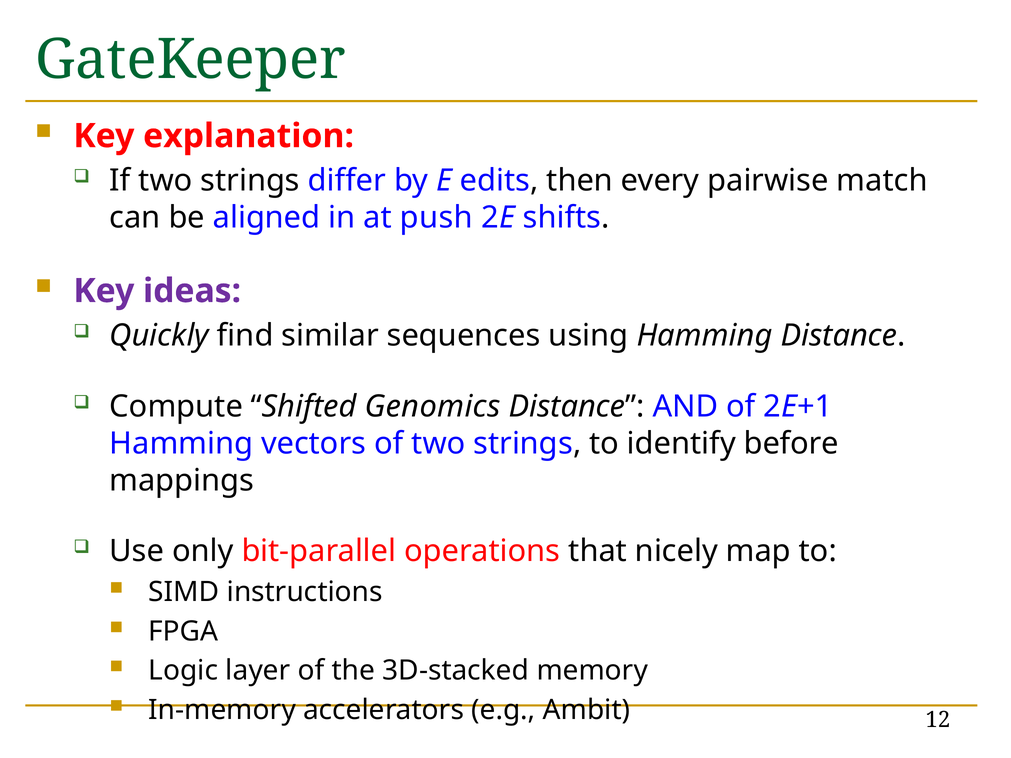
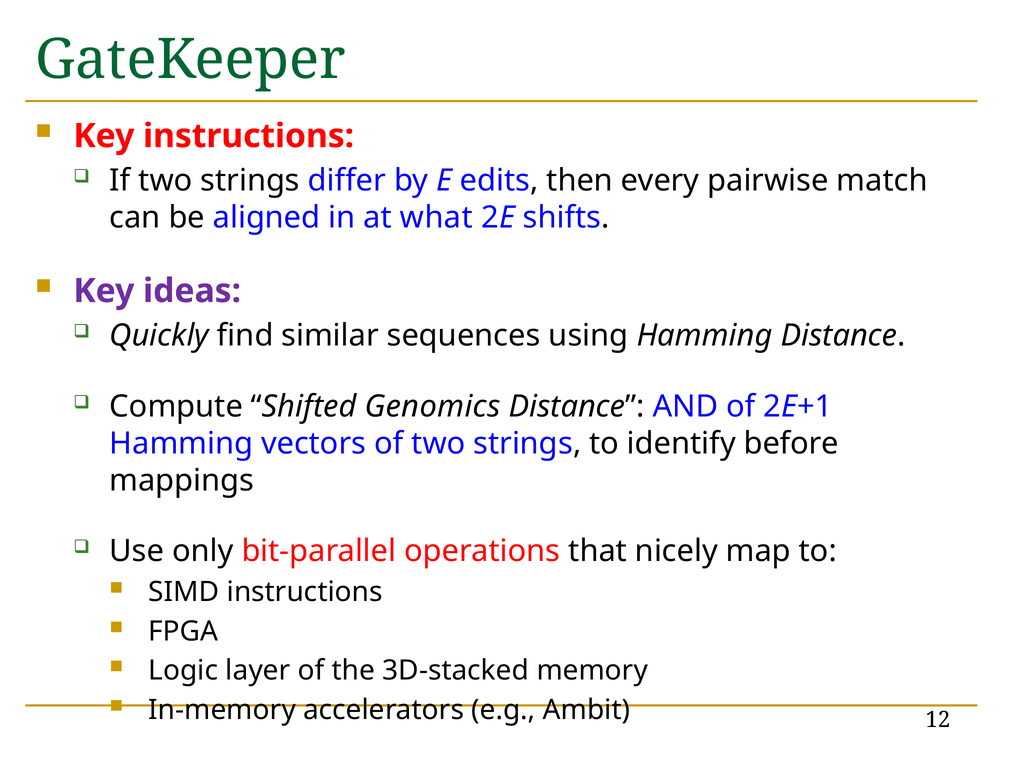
Key explanation: explanation -> instructions (249, 136)
push: push -> what (436, 218)
